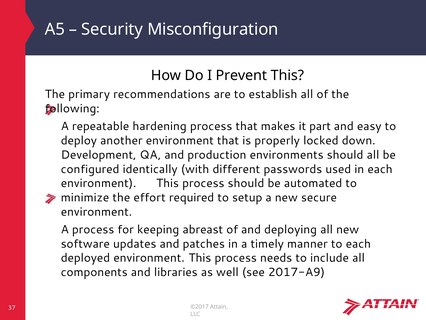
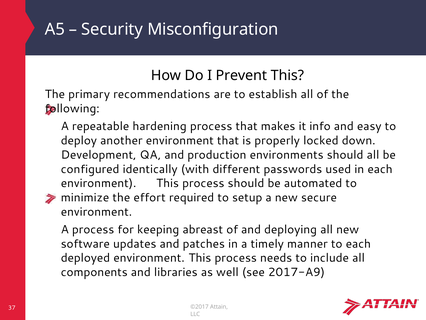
part: part -> info (320, 126)
